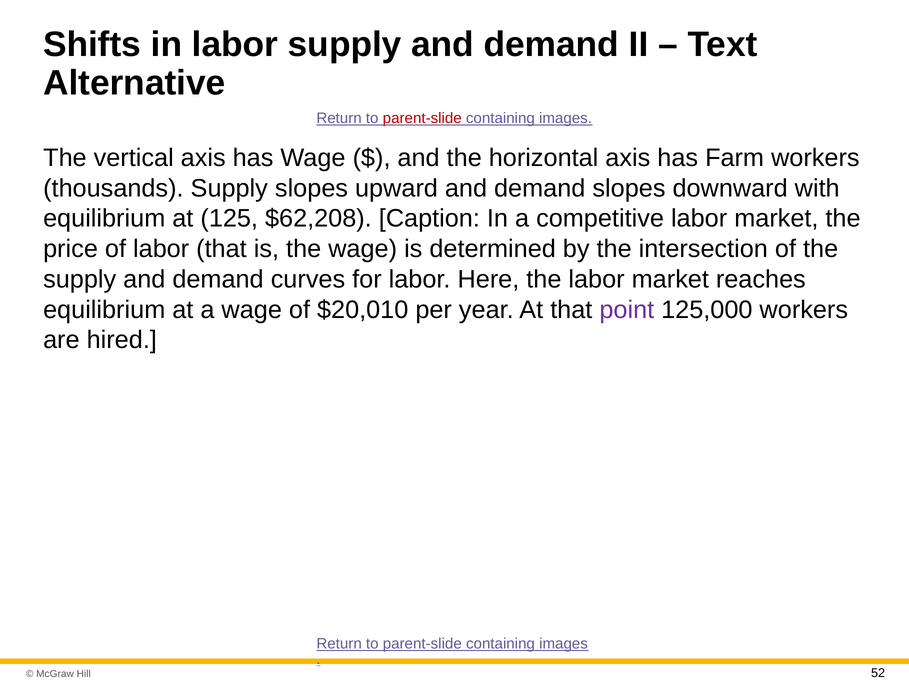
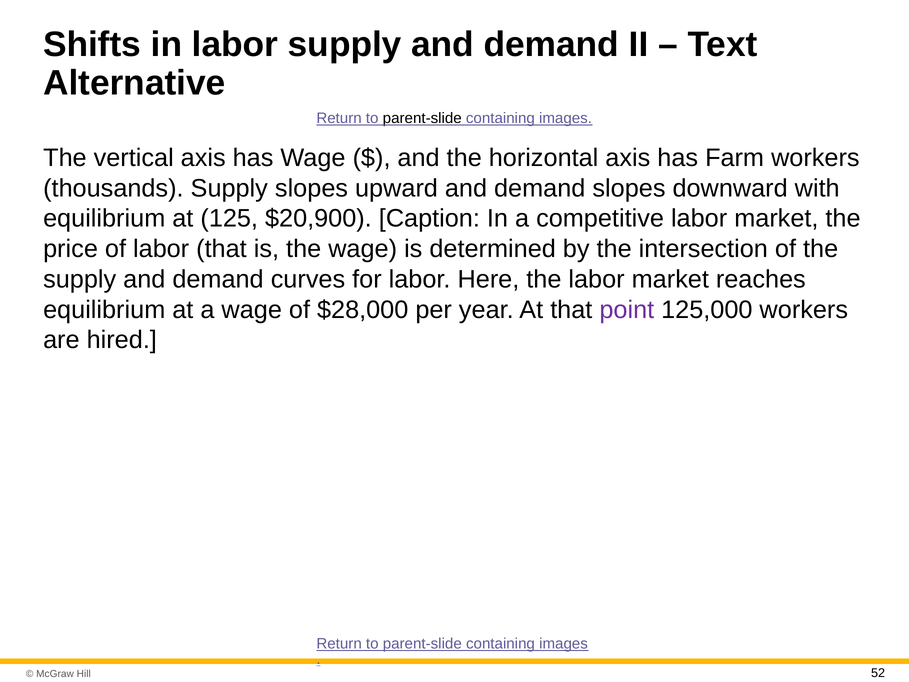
parent-slide colour: red -> black (422, 118)
$62,208: $62,208 -> $20,900 (318, 219)
$20,010: $20,010 -> $28,000 (363, 310)
